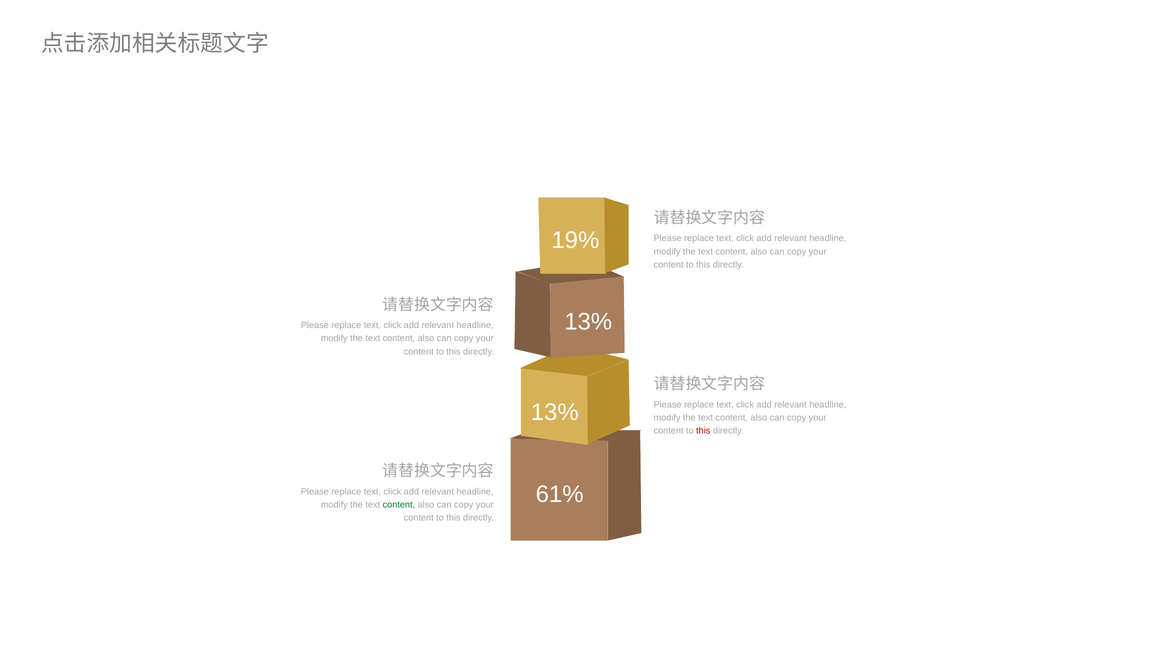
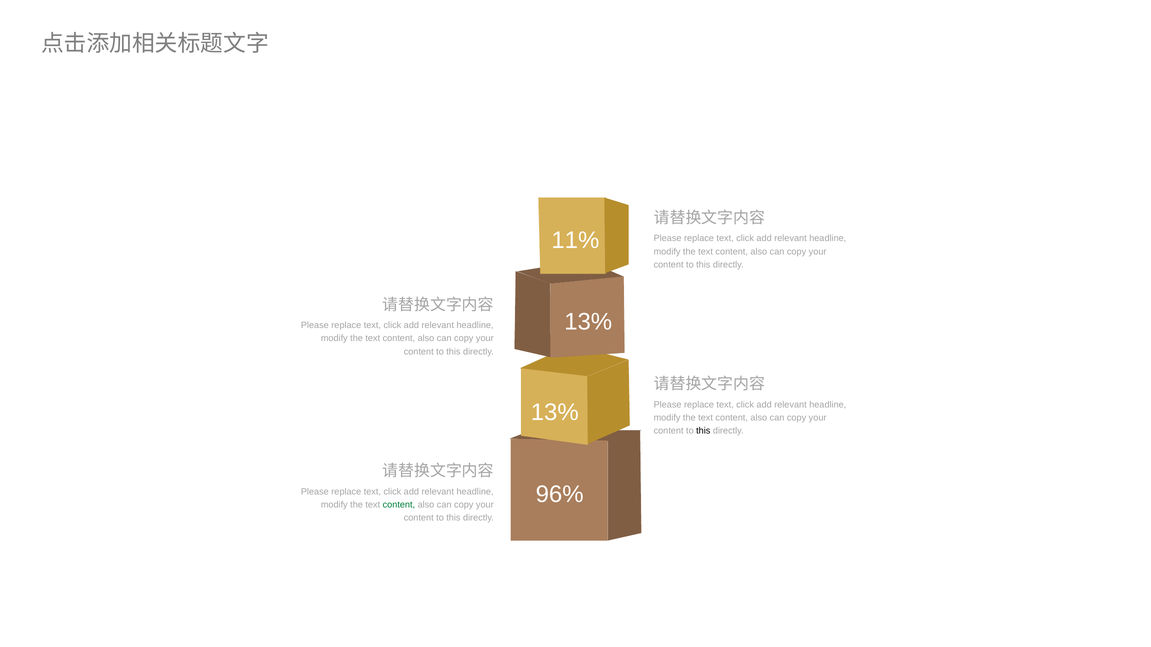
19%: 19% -> 11% (575, 240)
this colour: red -> black (703, 431)
61%: 61% -> 96% (560, 495)
